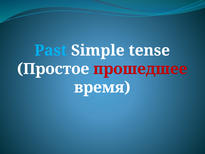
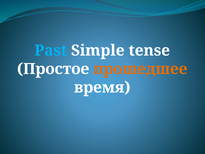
прошедшее colour: red -> orange (140, 69)
